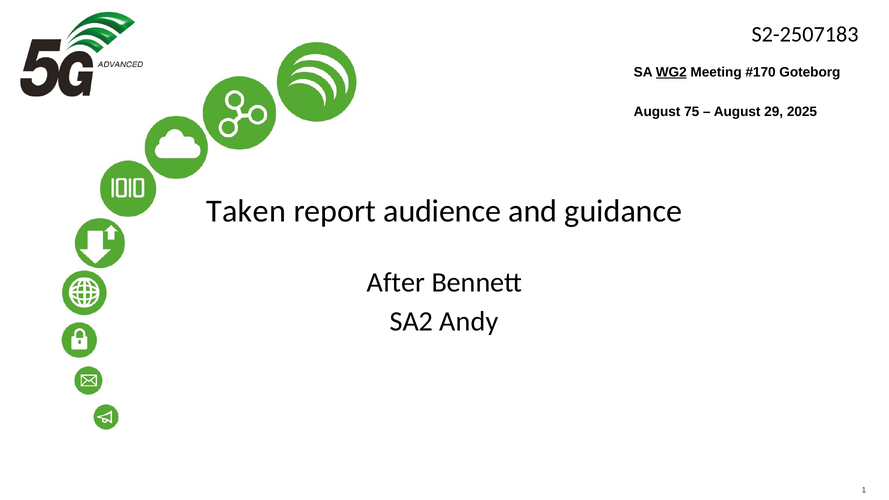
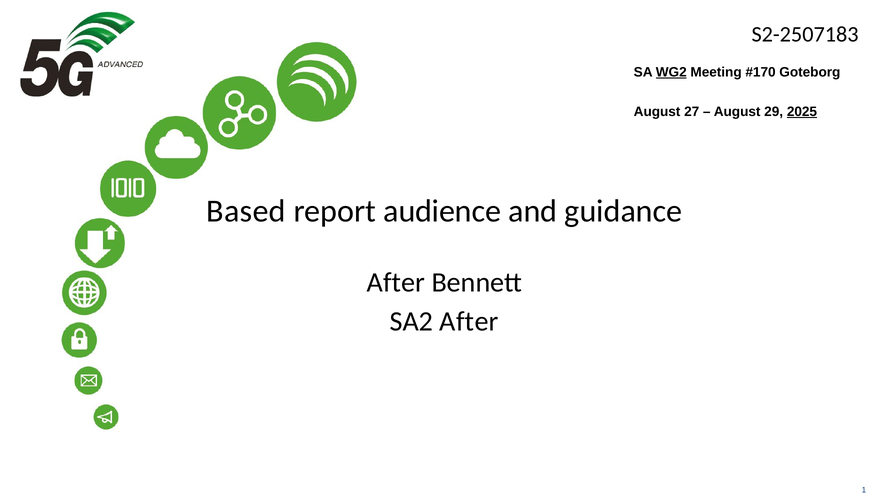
75: 75 -> 27 (692, 112)
2025 underline: none -> present (802, 112)
Taken: Taken -> Based (246, 211)
SA2 Andy: Andy -> After (469, 322)
